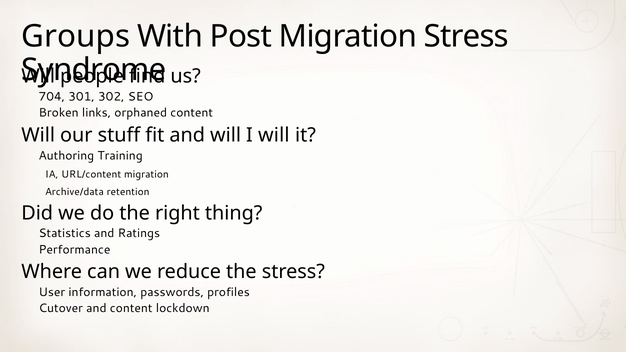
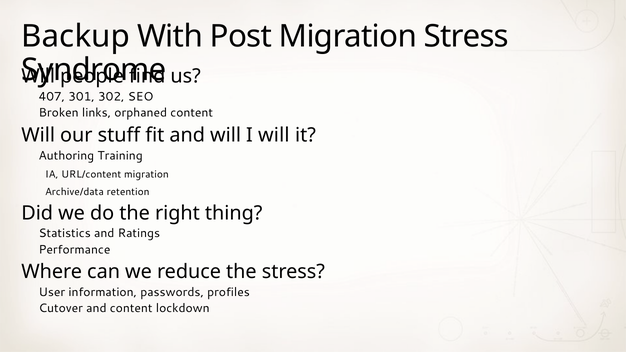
Groups: Groups -> Backup (76, 36)
704: 704 -> 407 (52, 97)
